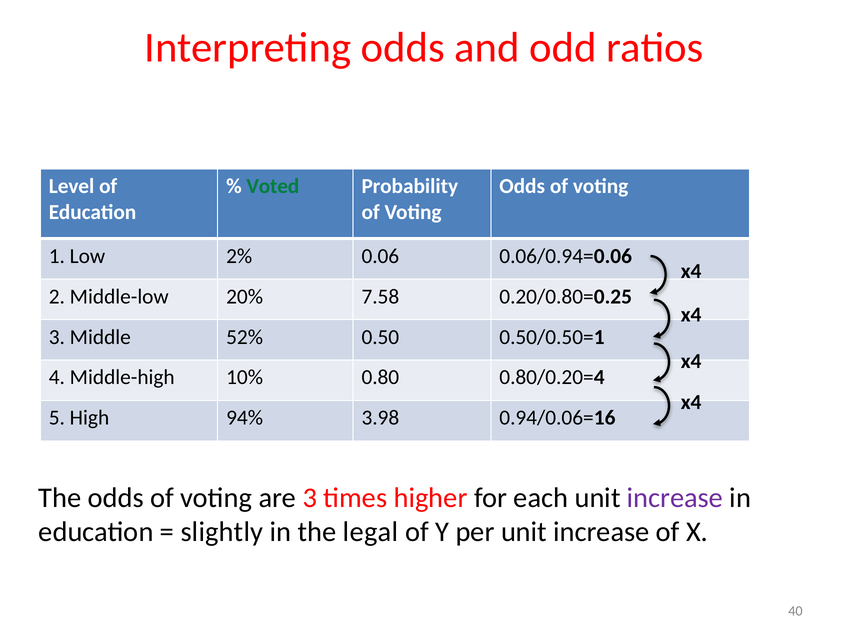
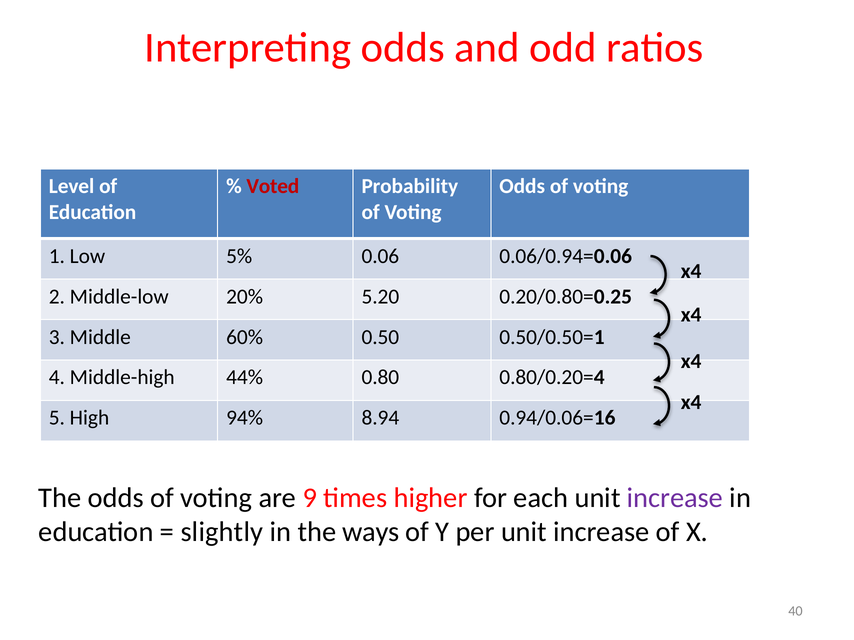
Voted colour: green -> red (273, 186)
2%: 2% -> 5% (239, 256)
7.58: 7.58 -> 5.20 (380, 297)
52%: 52% -> 60% (245, 337)
10%: 10% -> 44% (245, 378)
3.98: 3.98 -> 8.94 (380, 418)
are 3: 3 -> 9 (310, 498)
legal: legal -> ways (371, 532)
